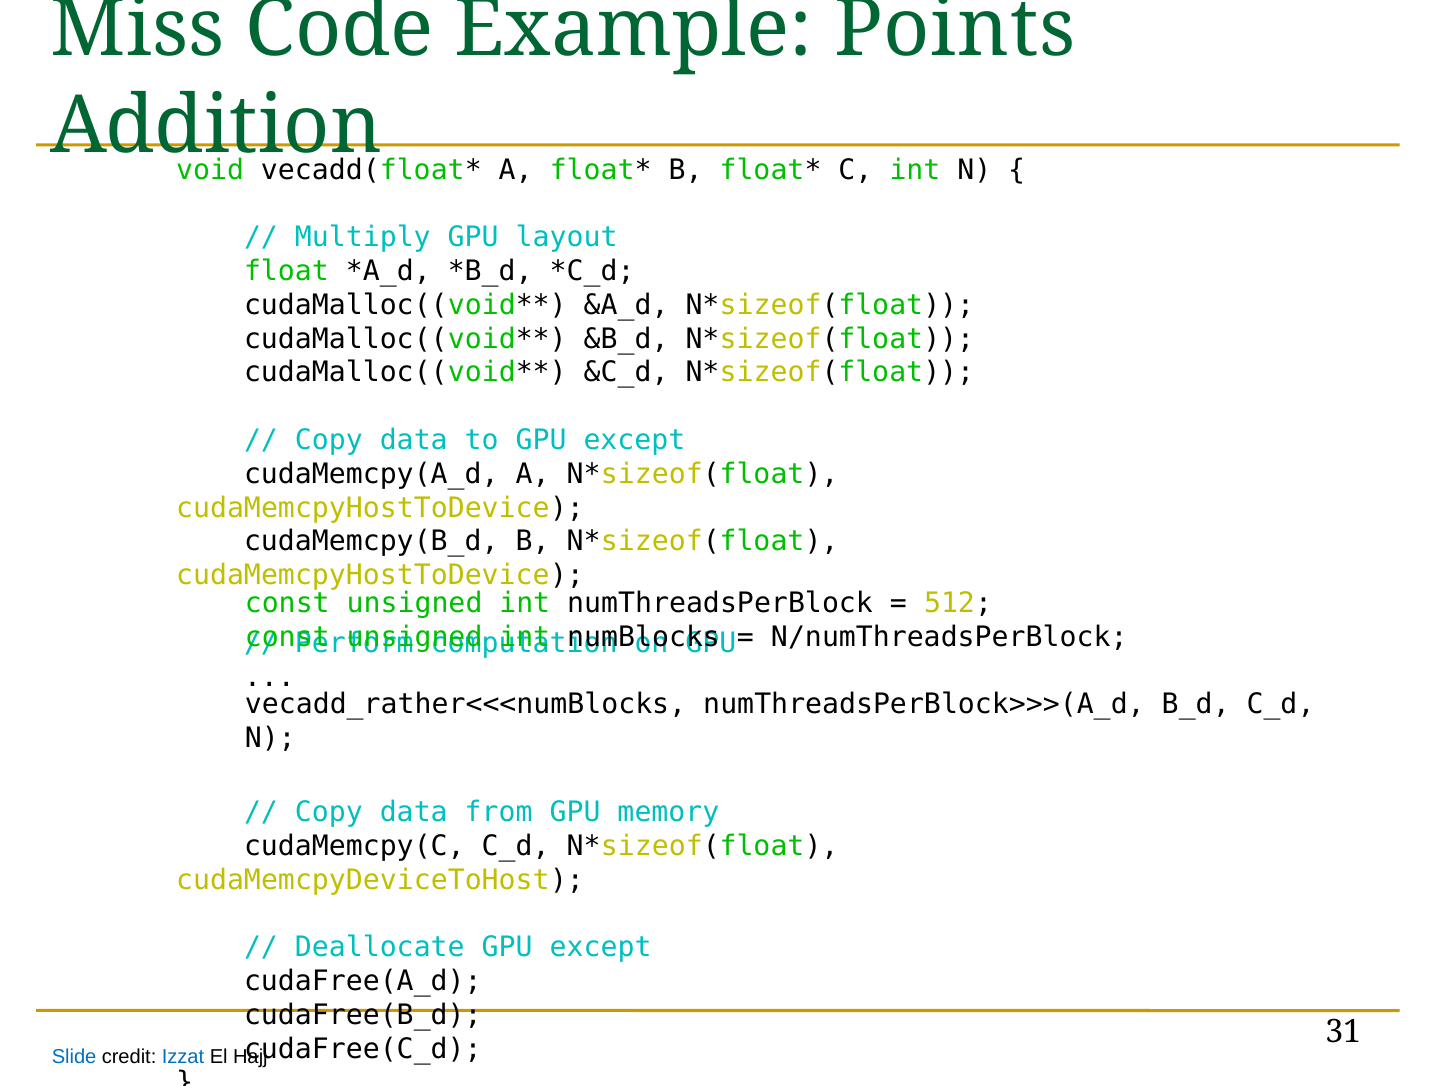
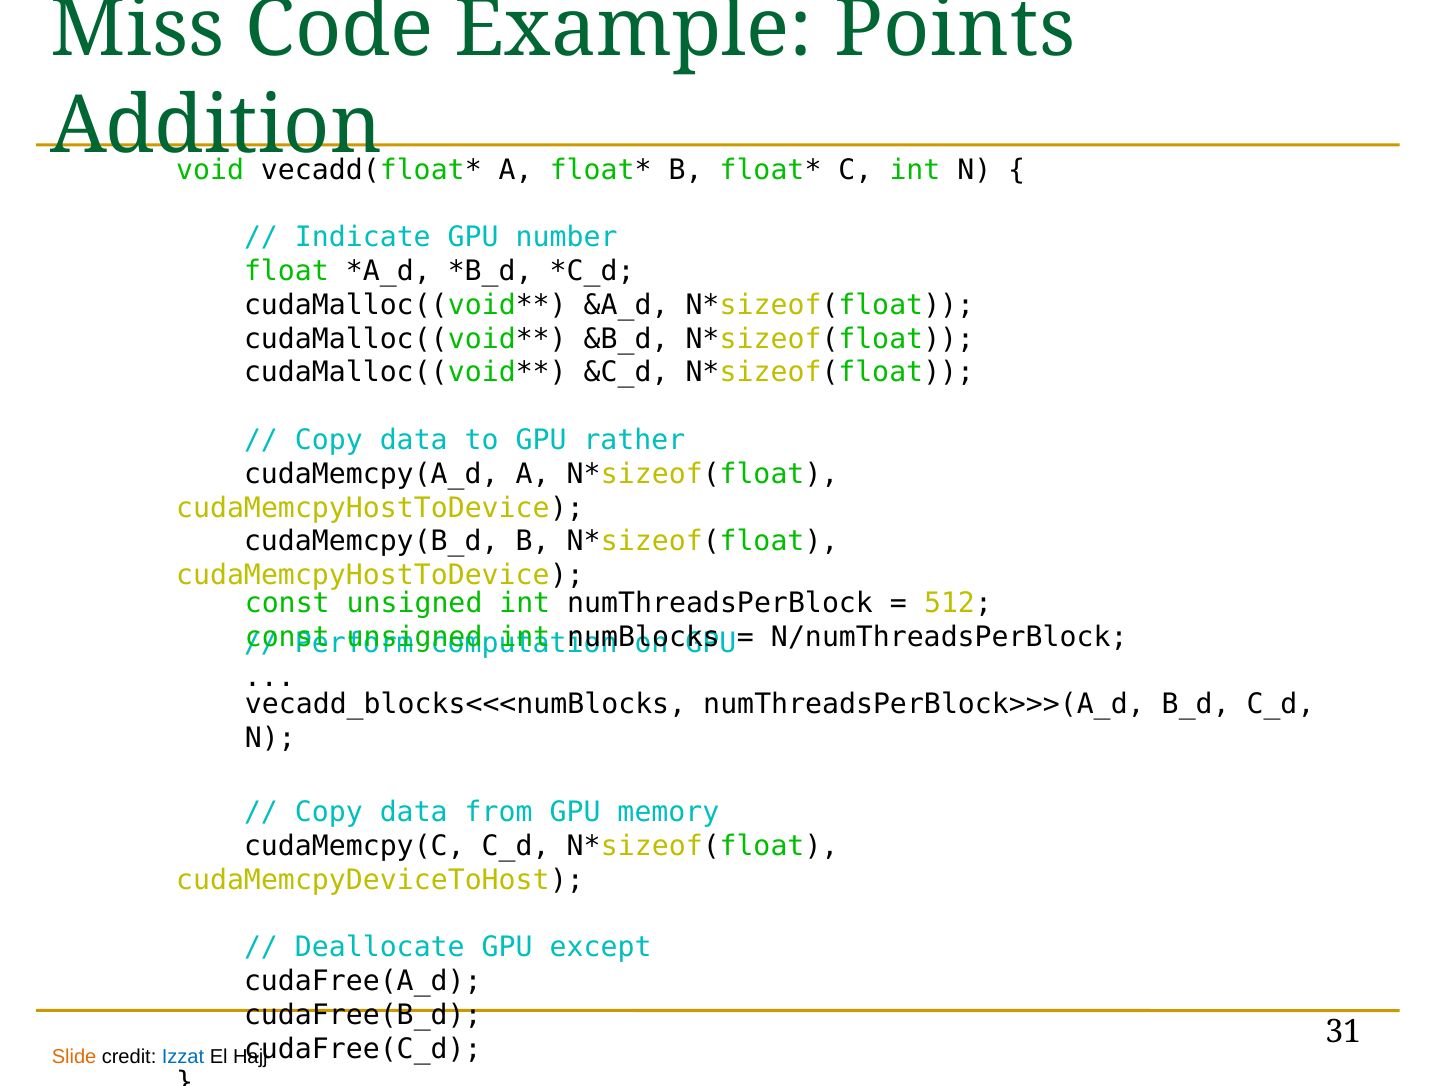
Multiply: Multiply -> Indicate (363, 237)
layout: layout -> number (567, 237)
to GPU except: except -> rather (634, 440)
vecadd_rather<<<numBlocks: vecadd_rather<<<numBlocks -> vecadd_blocks<<<numBlocks (466, 705)
Slide colour: blue -> orange (74, 1056)
